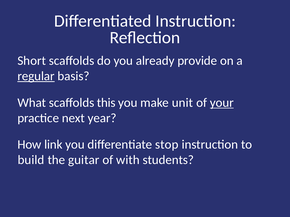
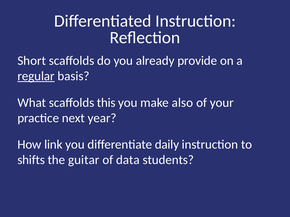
unit: unit -> also (182, 103)
your underline: present -> none (222, 103)
stop: stop -> daily (167, 145)
build: build -> shifts (31, 160)
with: with -> data (128, 160)
